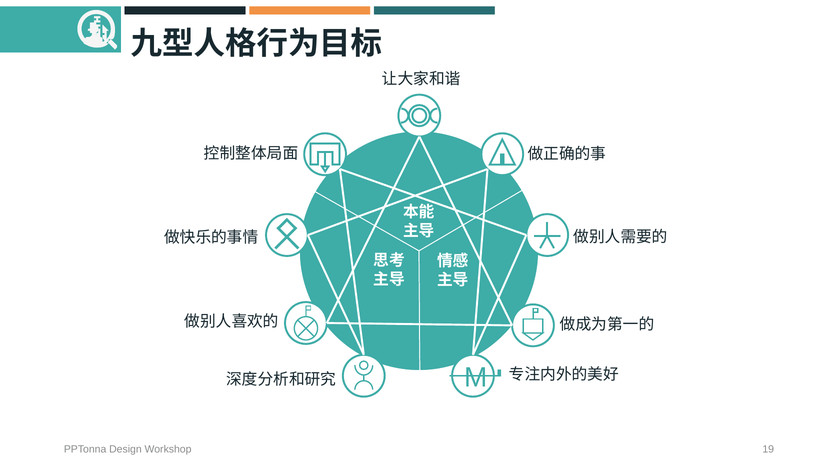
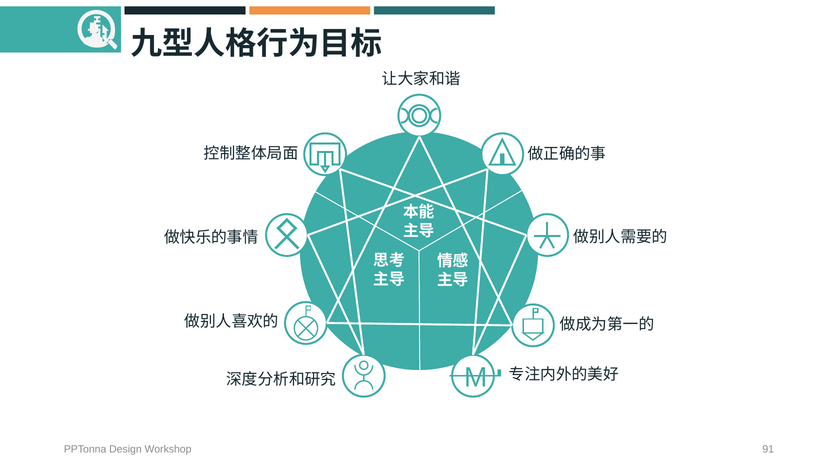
19: 19 -> 91 (768, 449)
